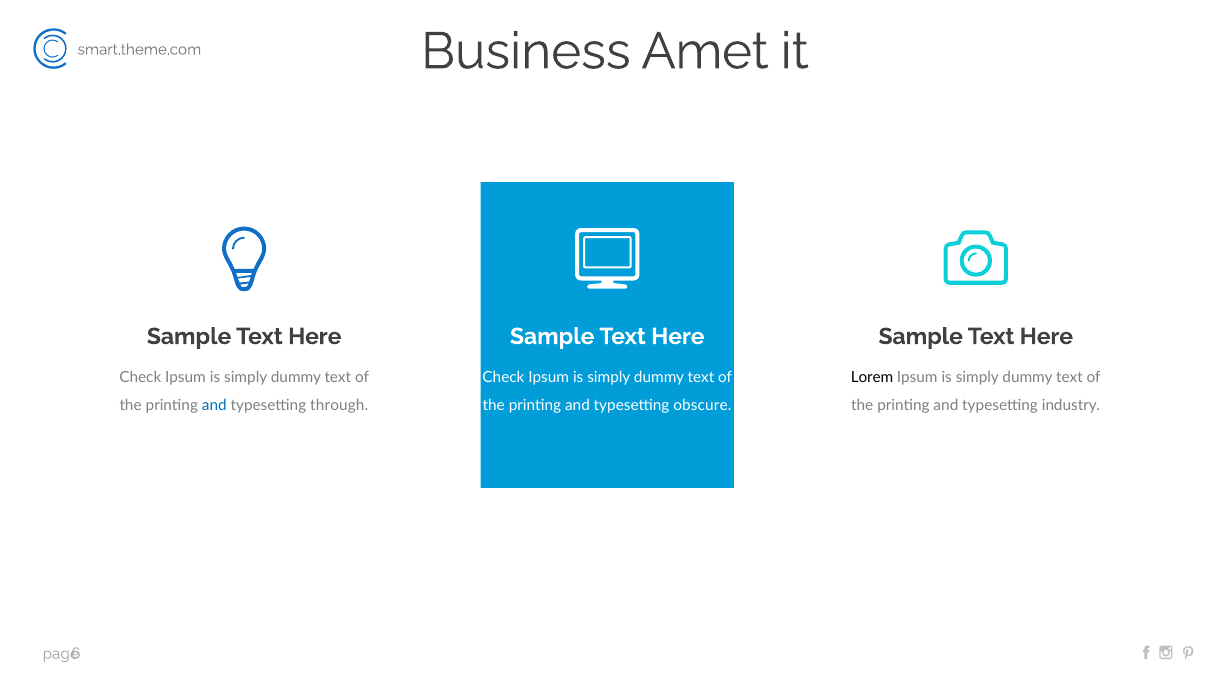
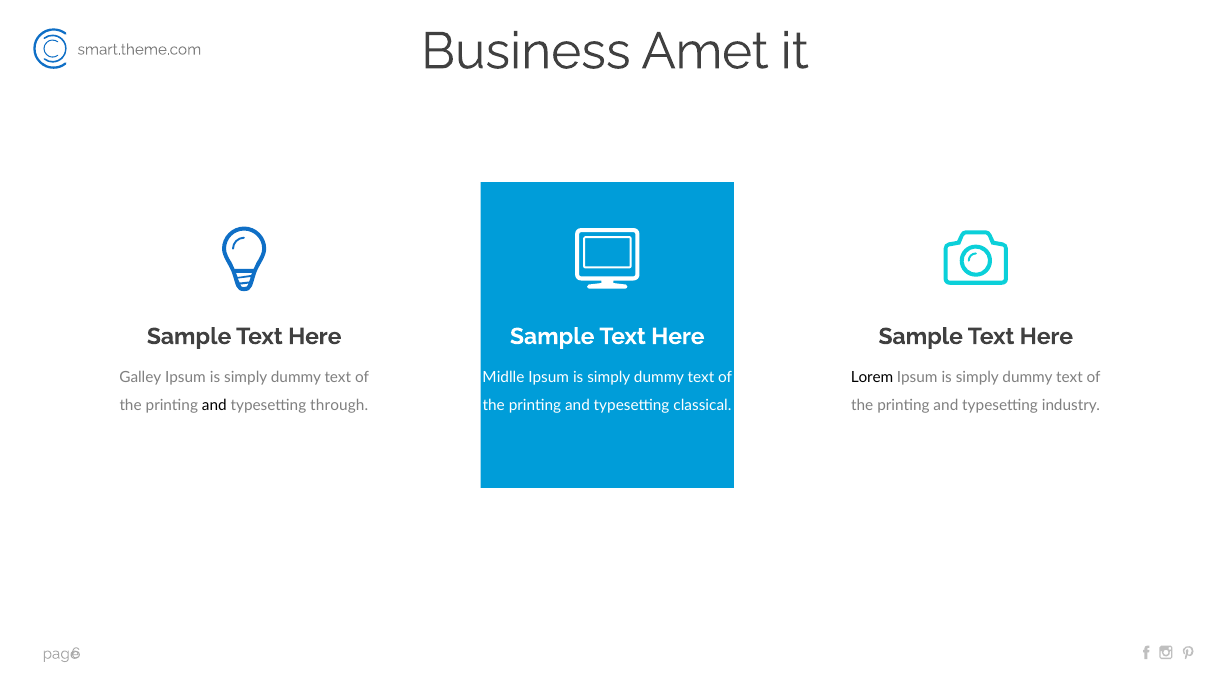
Check: Check -> Galley (140, 378)
Check: Check -> Midlle (503, 378)
and colour: blue -> black (214, 405)
obscure: obscure -> classical (702, 405)
